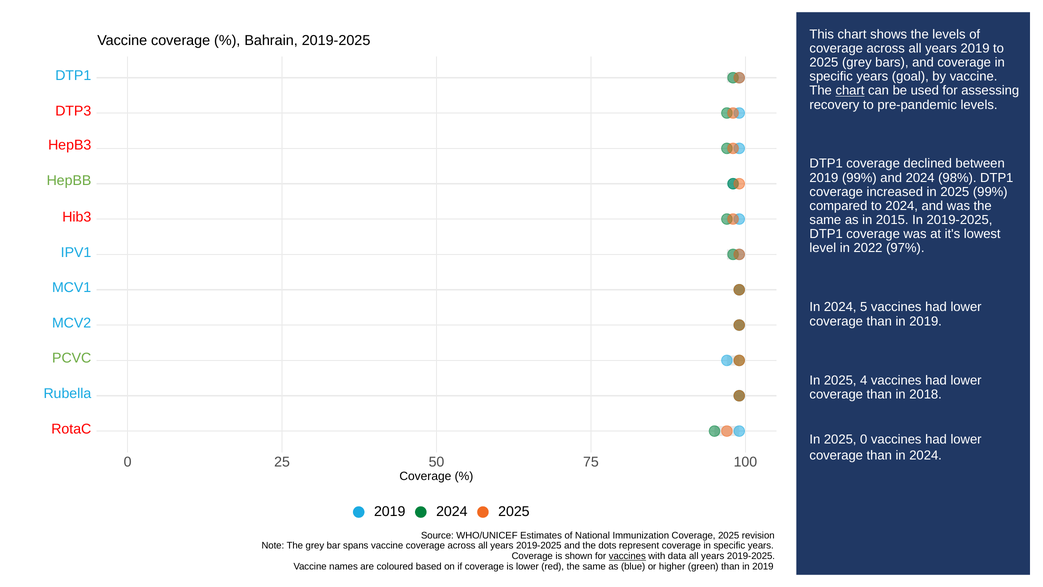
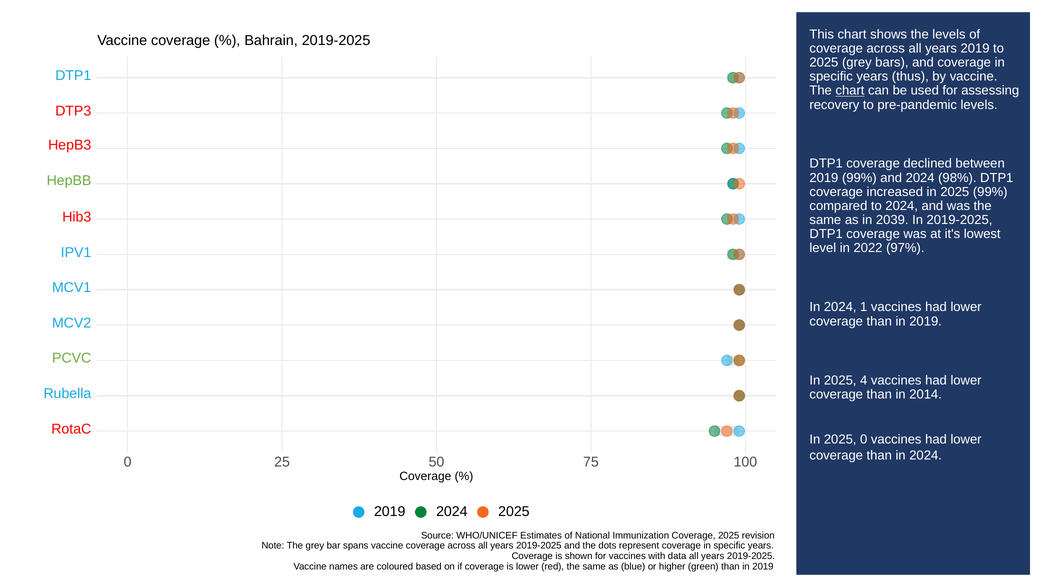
goal: goal -> thus (910, 77)
2015: 2015 -> 2039 (892, 220)
5: 5 -> 1 (864, 307)
2018: 2018 -> 2014 (926, 394)
vaccines underline: present -> none (627, 556)
